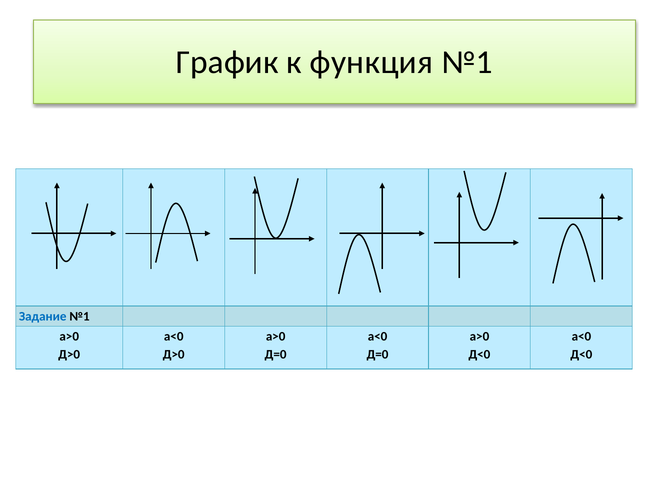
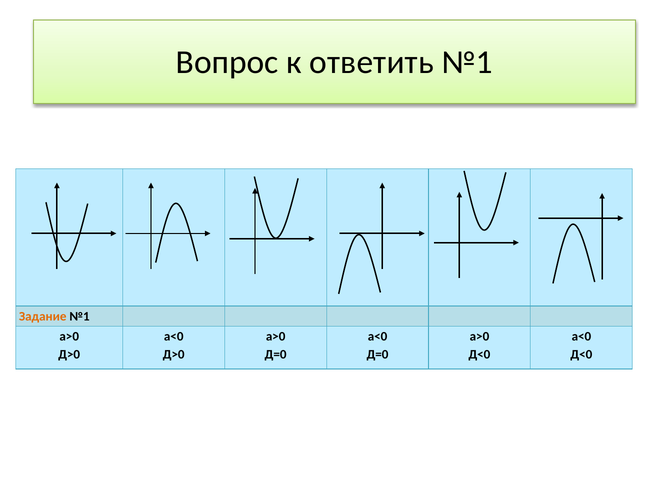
График: График -> Вопрос (227, 62)
функция: функция -> ответить (372, 62)
Задание colour: blue -> orange (43, 317)
